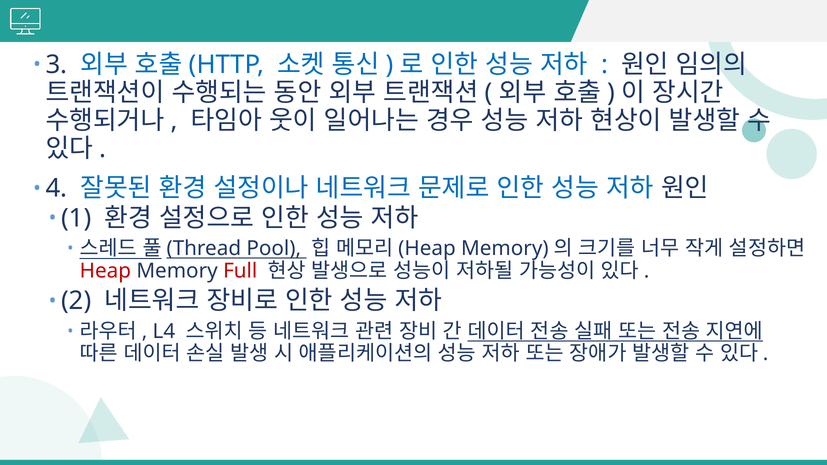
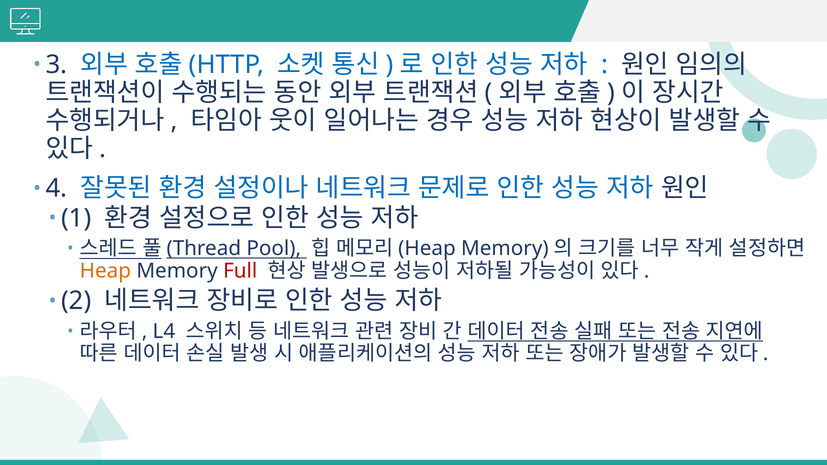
Heap colour: red -> orange (105, 271)
